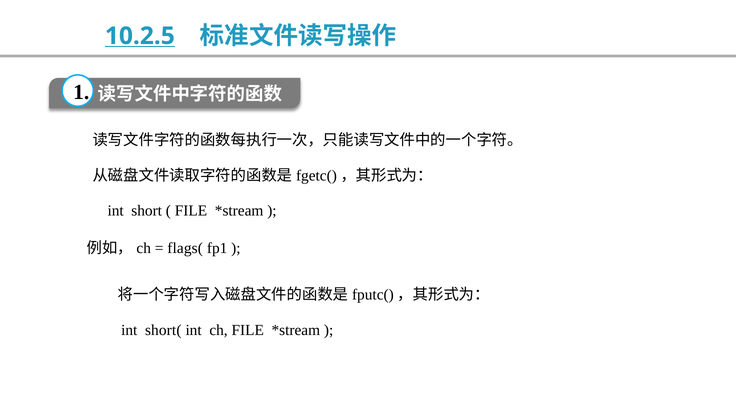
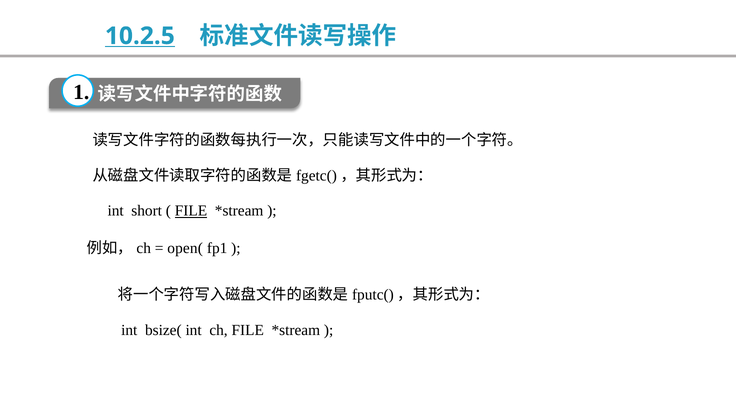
FILE underline: none -> present (191, 211)
flags(: flags( -> open( (185, 248)
short(: short( -> bsize( (163, 330)
